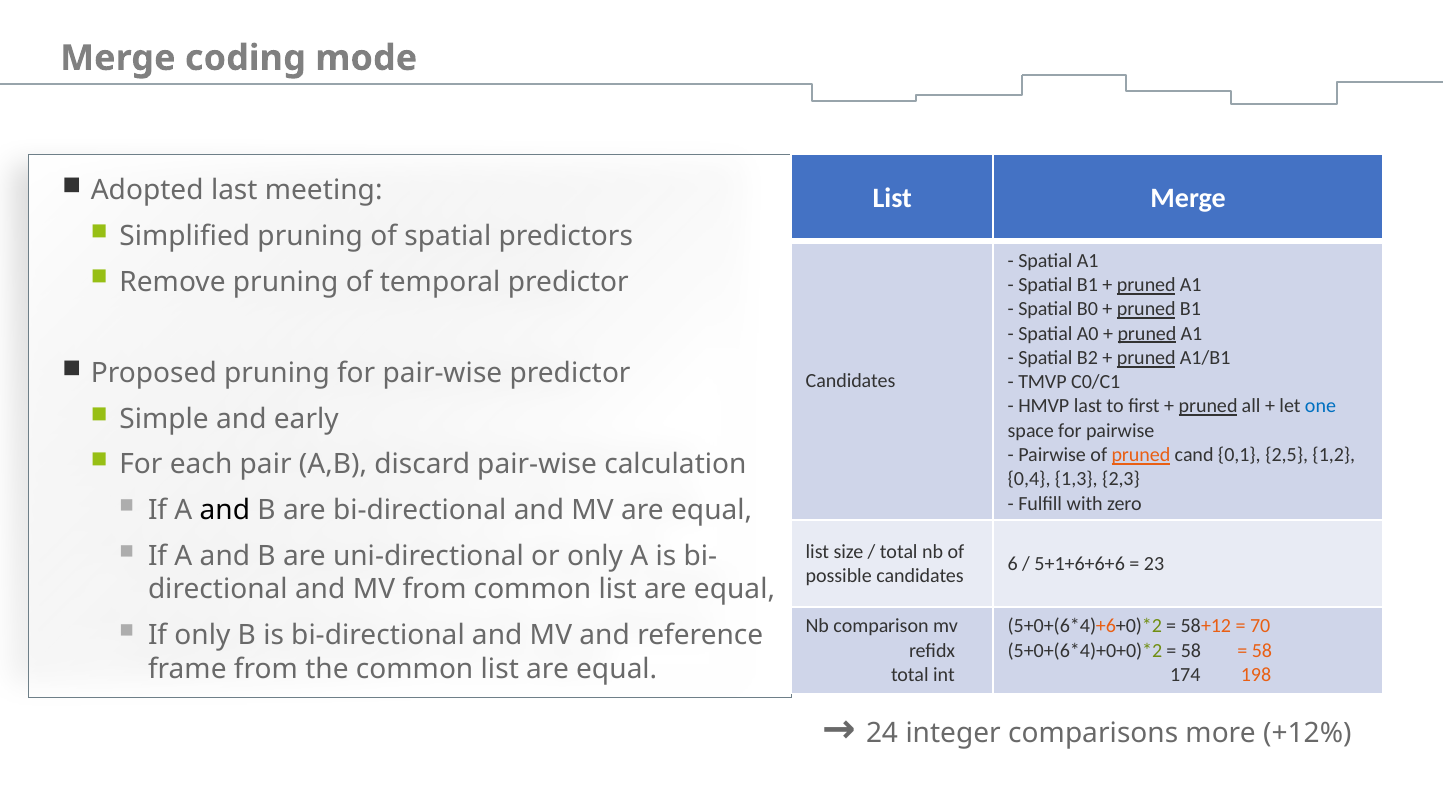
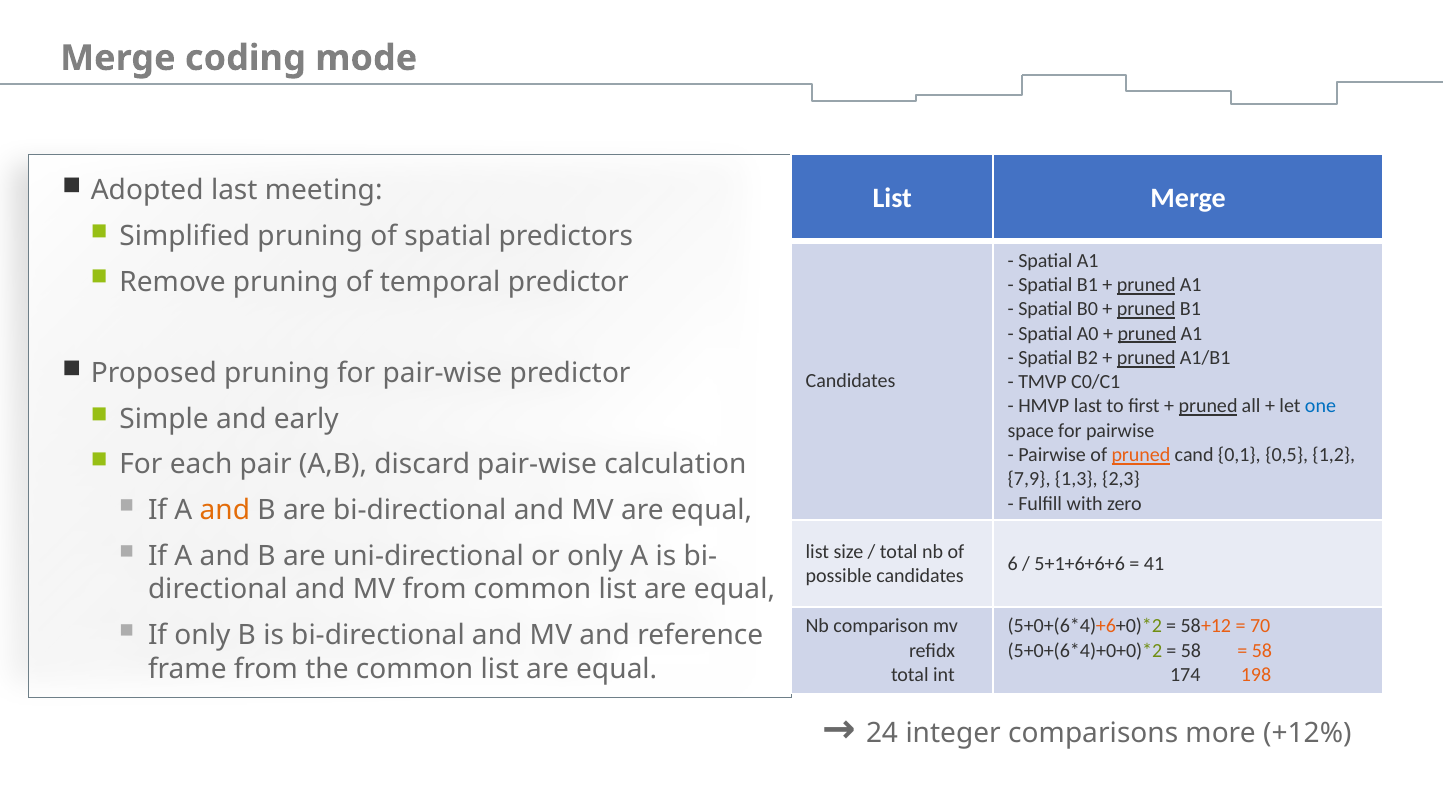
2,5: 2,5 -> 0,5 (1287, 455)
0,4: 0,4 -> 7,9 (1029, 480)
and colour: black -> orange (225, 511)
23: 23 -> 41 (1154, 564)
